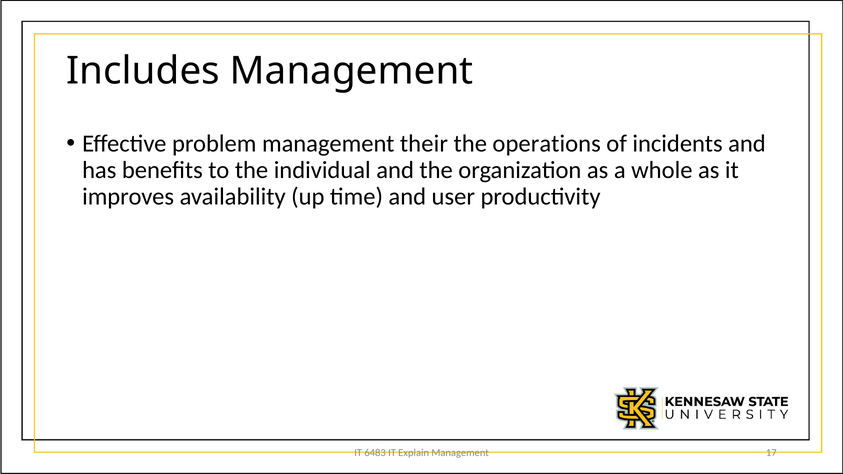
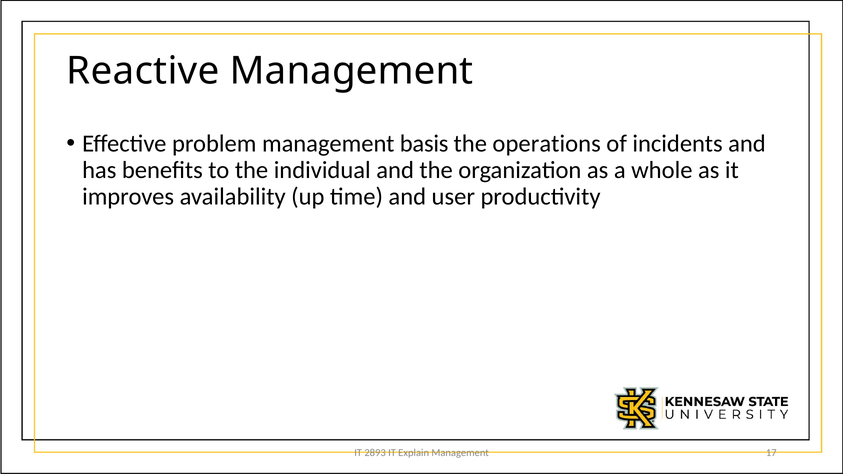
Includes: Includes -> Reactive (143, 71)
their: their -> basis (424, 144)
6483: 6483 -> 2893 (375, 453)
